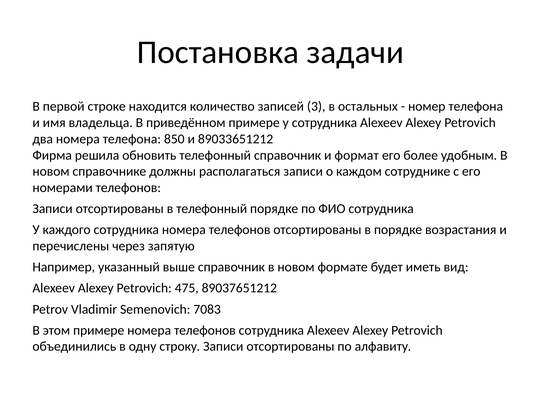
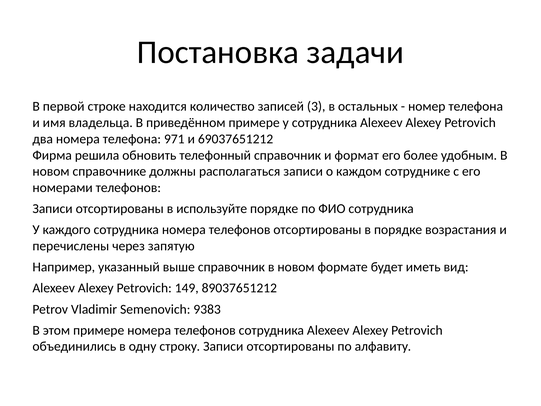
850: 850 -> 971 (174, 139)
89033651212: 89033651212 -> 69037651212 (236, 139)
в телефонный: телефонный -> используйте (212, 209)
475: 475 -> 149 (187, 288)
7083: 7083 -> 9383 (207, 309)
